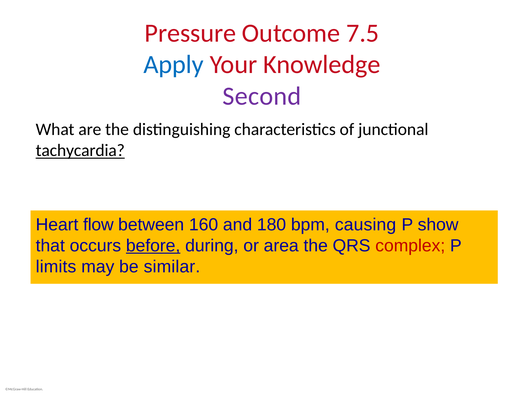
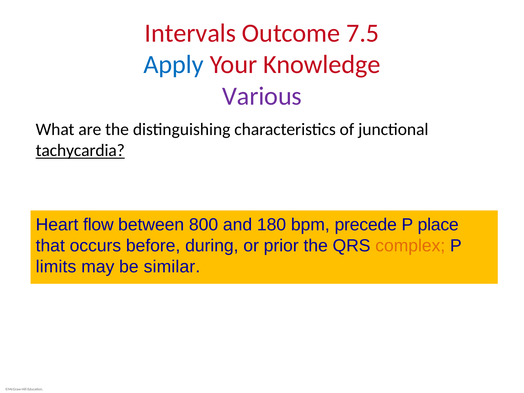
Pressure: Pressure -> Intervals (190, 33)
Second: Second -> Various (262, 96)
160: 160 -> 800 (204, 225)
causing: causing -> precede (366, 225)
show: show -> place (438, 225)
before underline: present -> none (153, 246)
area: area -> prior (281, 246)
complex colour: red -> orange (410, 246)
